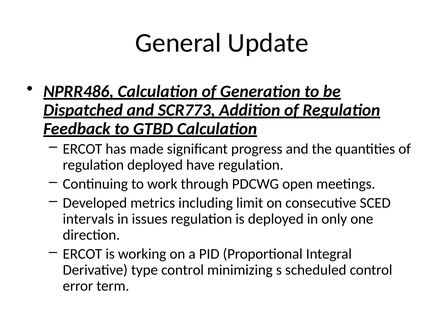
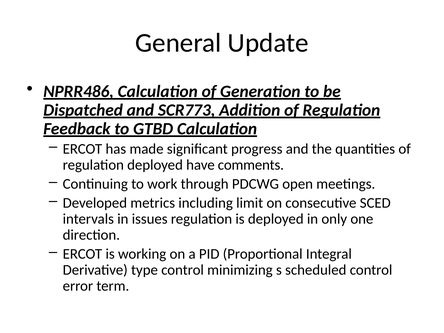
have regulation: regulation -> comments (251, 165)
